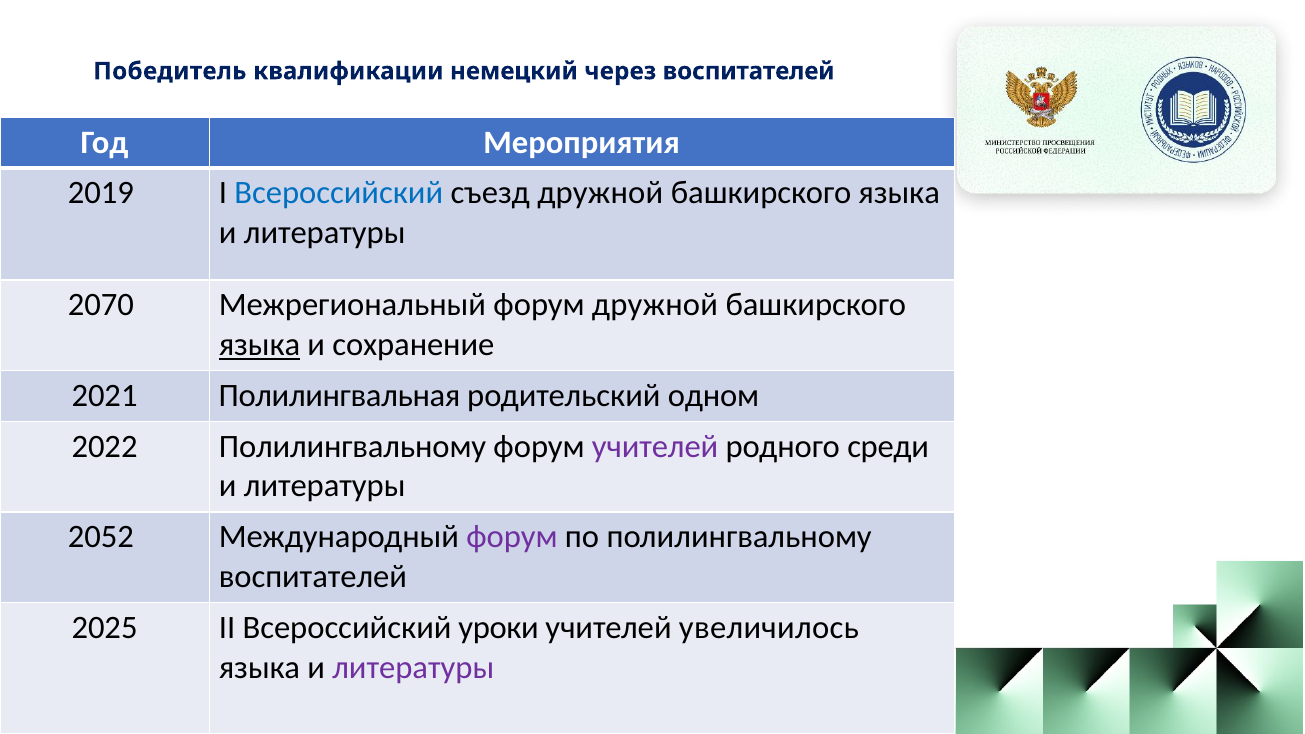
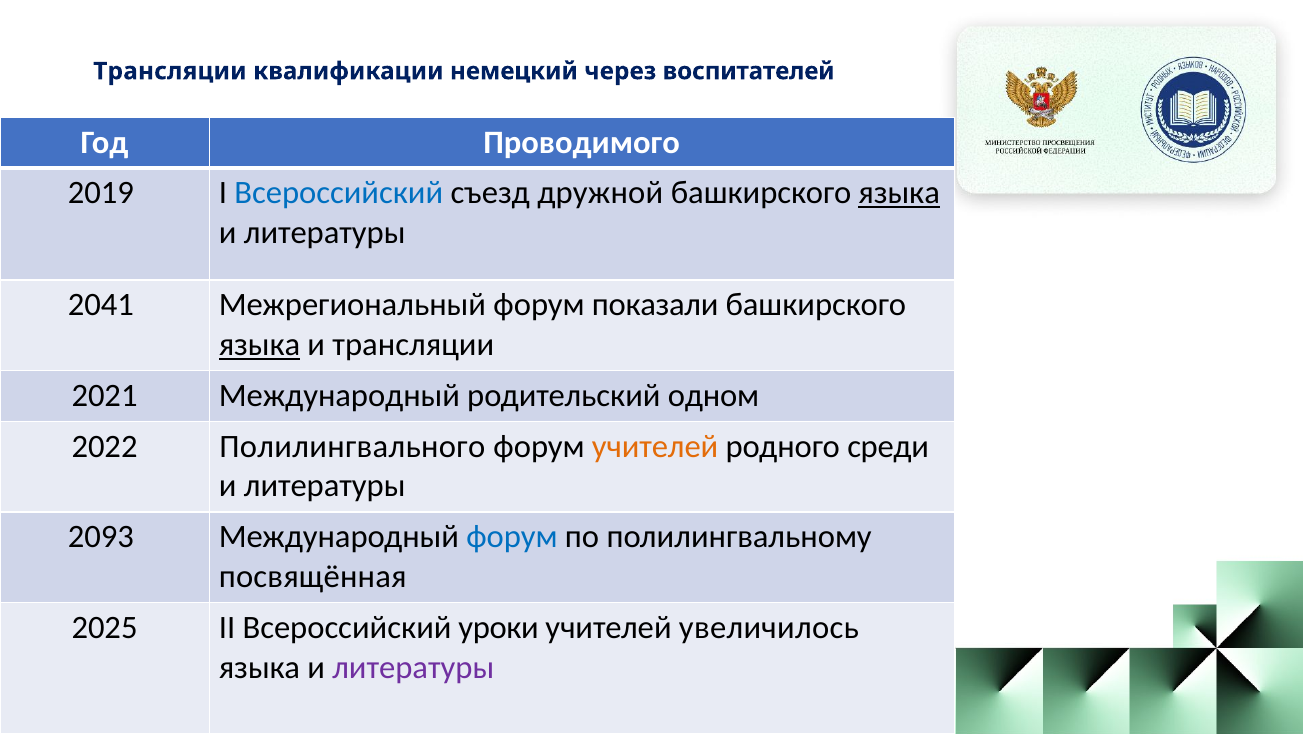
Победитель: Победитель -> Трансляции (170, 71)
Мероприятия: Мероприятия -> Проводимого (582, 143)
языка underline: none -> present (899, 193)
2070: 2070 -> 2041 (101, 305)
форум дружной: дружной -> показали (655, 305)
и сохранение: сохранение -> трансляции (413, 345)
2021 Полилингвальная: Полилингвальная -> Международный (339, 396)
2022 Полилингвальному: Полилингвальному -> Полилингвального (352, 446)
учителей colour: purple -> orange (655, 446)
2052: 2052 -> 2093 (101, 537)
форум colour: purple -> blue (512, 537)
воспитателей: воспитателей -> посвящённая (313, 577)
